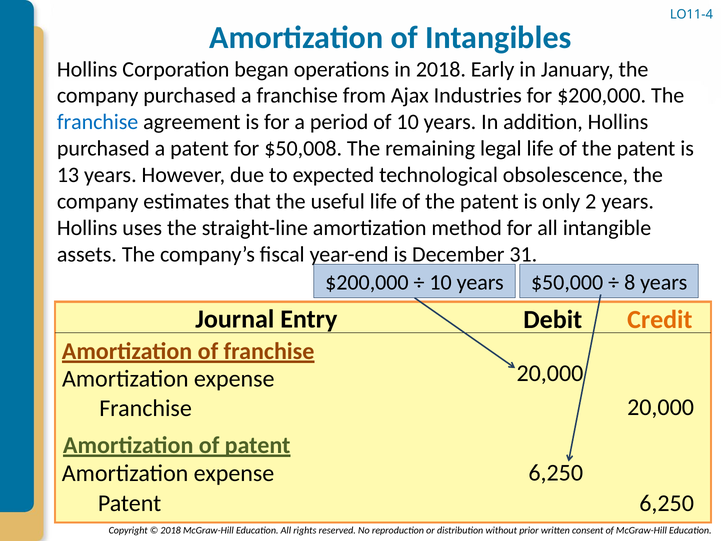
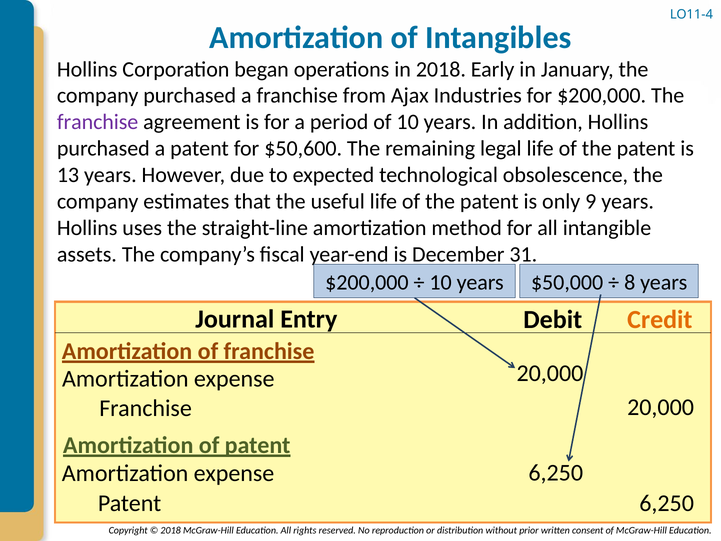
franchise colour: blue -> purple (98, 122)
$50,008: $50,008 -> $50,600 (303, 148)
2: 2 -> 9 (591, 201)
